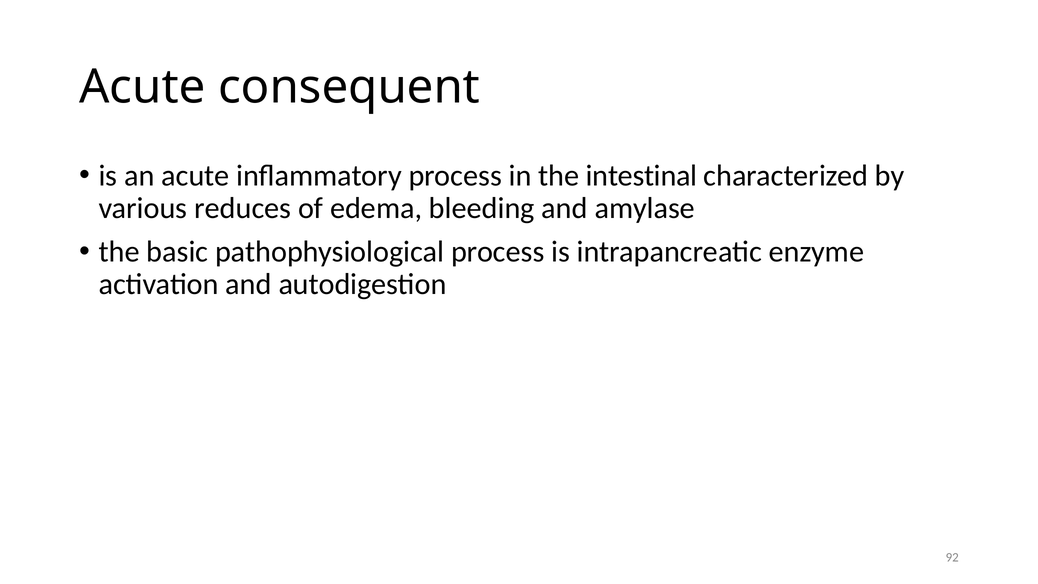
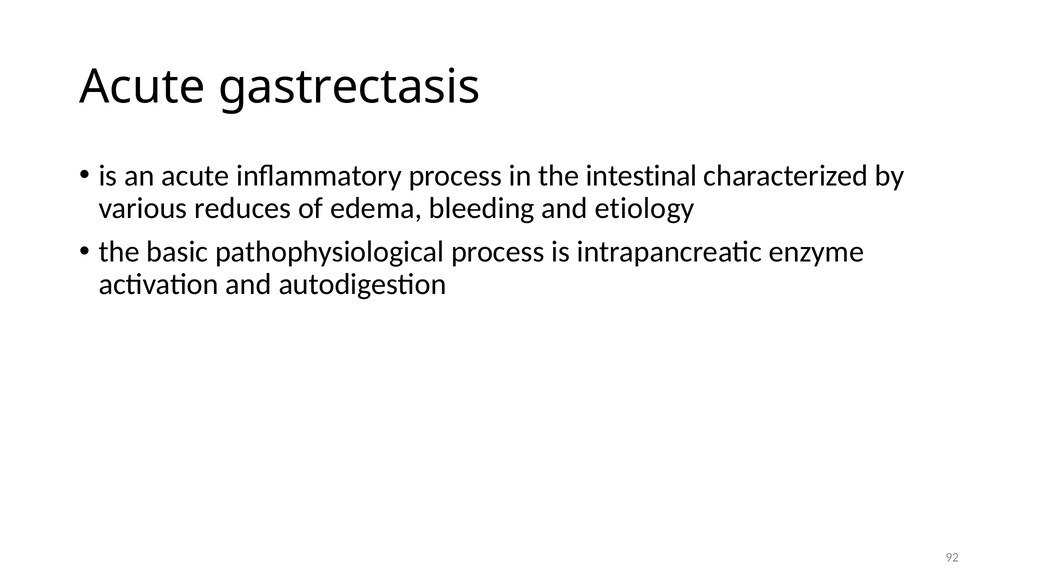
consequent: consequent -> gastrectasis (349, 87)
amylase: amylase -> etiology (645, 208)
